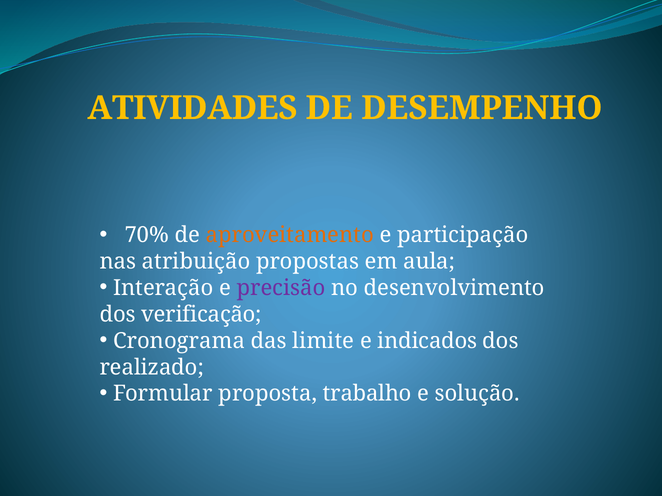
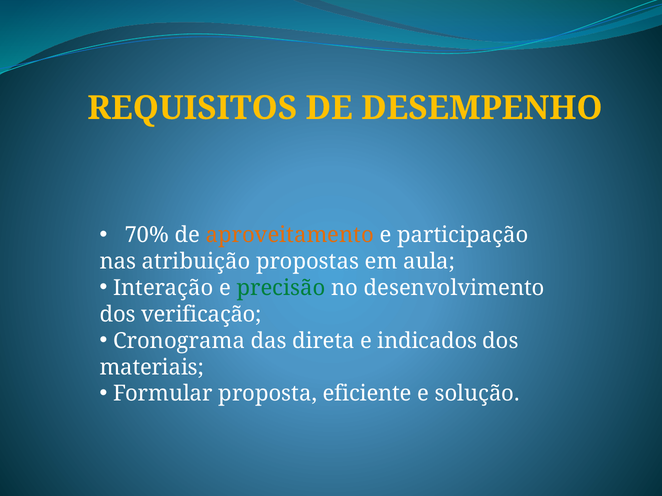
ATIVIDADES: ATIVIDADES -> REQUISITOS (192, 108)
precisão colour: purple -> green (281, 288)
limite: limite -> direta (323, 341)
realizado: realizado -> materiais (152, 368)
trabalho: trabalho -> eficiente (367, 394)
